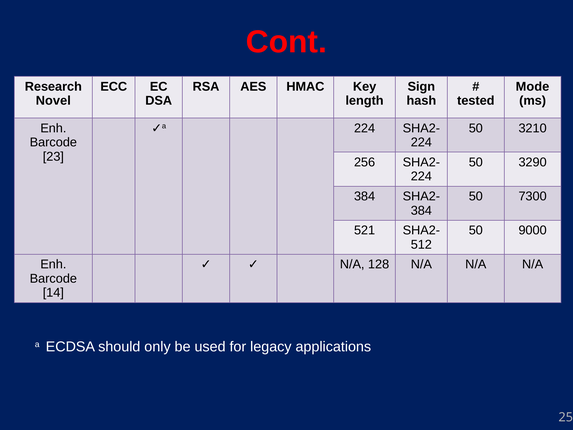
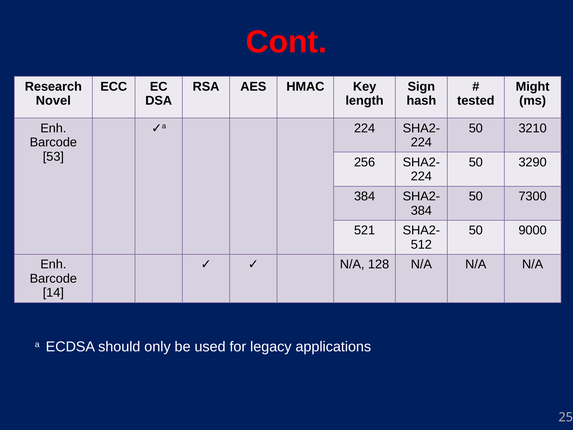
Mode: Mode -> Might (533, 87)
23: 23 -> 53 (53, 156)
